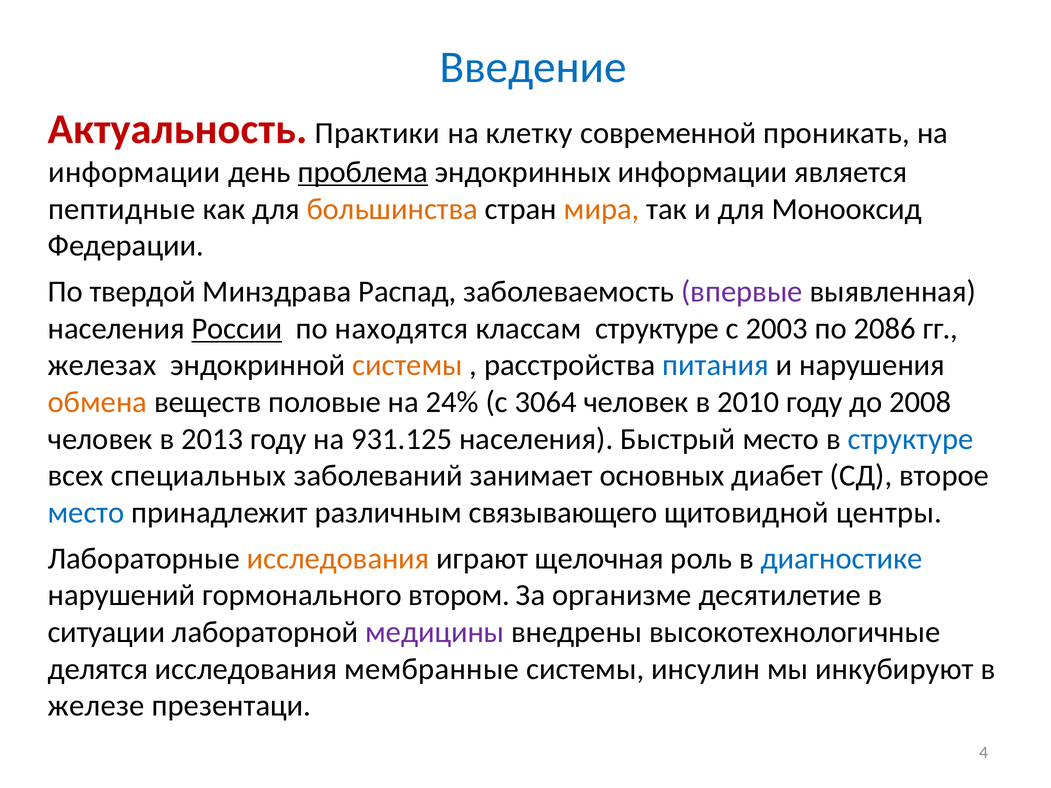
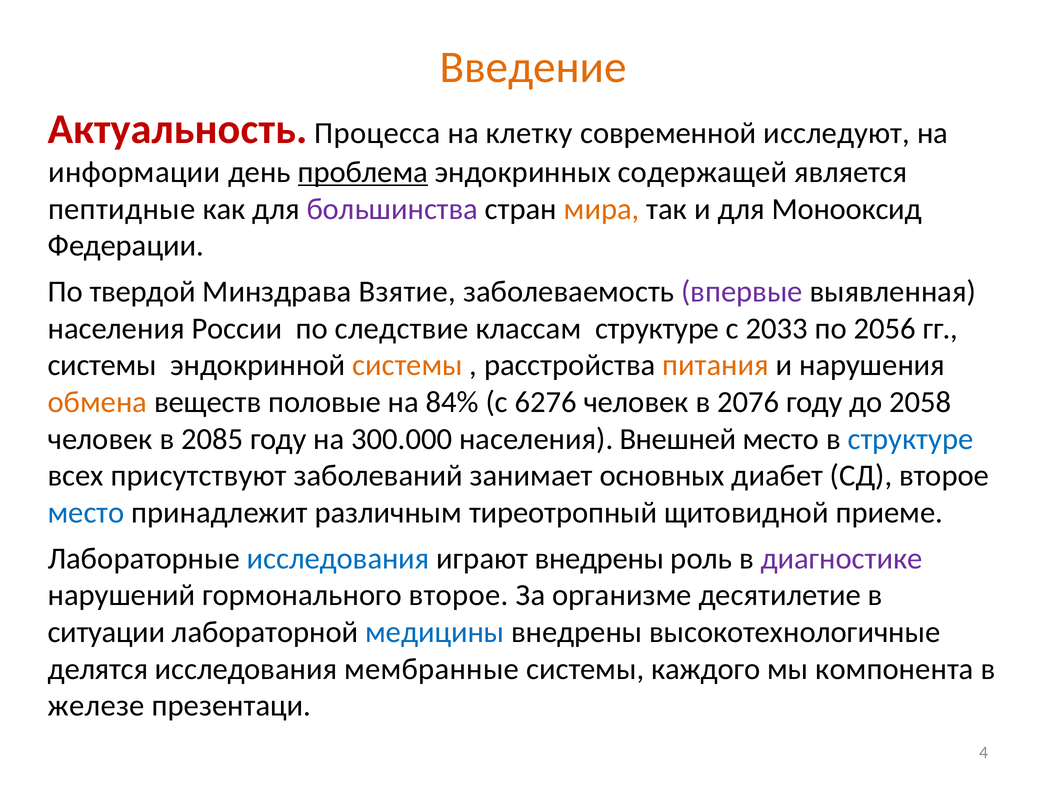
Введение colour: blue -> orange (533, 67)
Практики: Практики -> Процесса (377, 133)
проникать: проникать -> исследуют (837, 133)
эндокринных информации: информации -> содержащей (702, 172)
большинства colour: orange -> purple (392, 209)
Распад: Распад -> Взятие (407, 292)
России underline: present -> none (237, 329)
находятся: находятся -> следствие (402, 329)
2003: 2003 -> 2033 (777, 329)
2086: 2086 -> 2056 (885, 329)
железах: железах -> системы (102, 365)
питания colour: blue -> orange (715, 365)
24%: 24% -> 84% (452, 402)
3064: 3064 -> 6276 (546, 402)
2010: 2010 -> 2076 (748, 402)
2008: 2008 -> 2058 (920, 402)
2013: 2013 -> 2085 (212, 439)
931.125: 931.125 -> 300.000 (402, 439)
Быстрый: Быстрый -> Внешней (678, 439)
специальных: специальных -> присутствуют (199, 476)
связывающего: связывающего -> тиреотропный (563, 513)
центры: центры -> приеме (889, 513)
исследования colour: orange -> blue (338, 559)
играют щелочная: щелочная -> внедрены (599, 559)
диагностике colour: blue -> purple (842, 559)
гормонального втором: втором -> второе (459, 596)
медицины colour: purple -> blue (435, 632)
инсулин: инсулин -> каждого (706, 669)
инкубируют: инкубируют -> компонента (894, 669)
